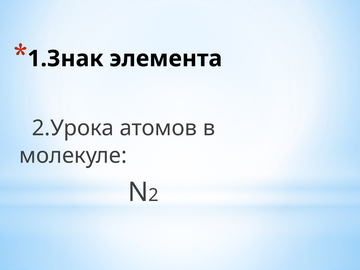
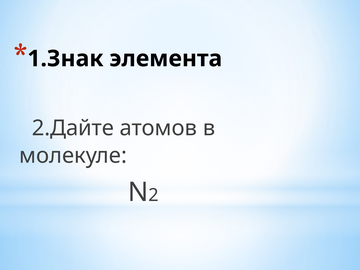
2.Урока: 2.Урока -> 2.Дайте (73, 128)
